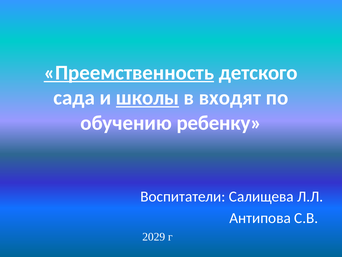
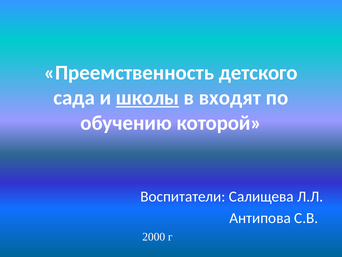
Преемственность underline: present -> none (129, 73)
ребенку: ребенку -> которой (219, 123)
2029: 2029 -> 2000 (154, 236)
